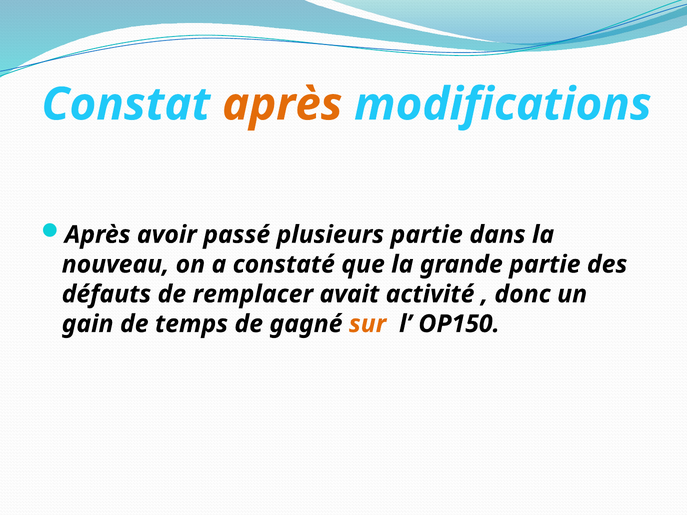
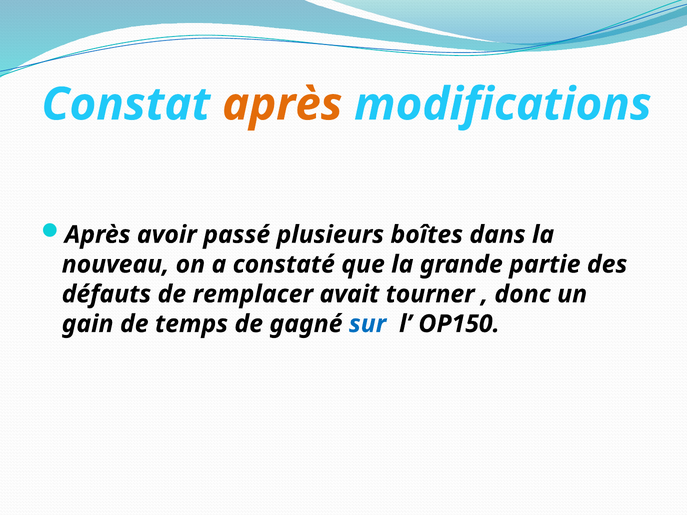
plusieurs partie: partie -> boîtes (427, 235)
activité: activité -> tourner (430, 294)
sur colour: orange -> blue (368, 324)
